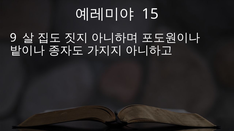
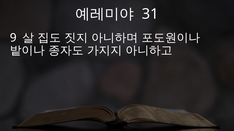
15: 15 -> 31 (150, 14)
